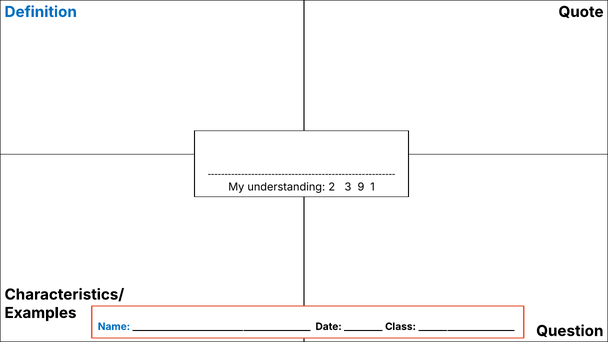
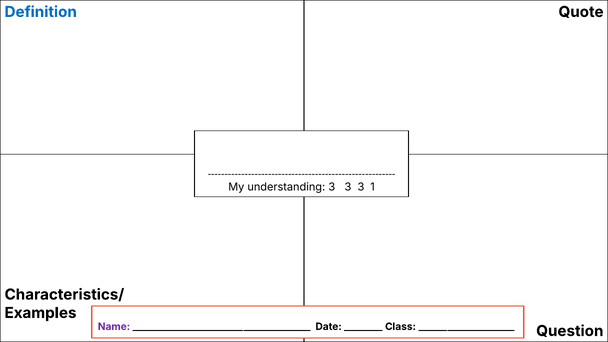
understanding 2: 2 -> 3 (332, 187)
9: 9 -> 3 (361, 187)
Name colour: blue -> purple (114, 327)
